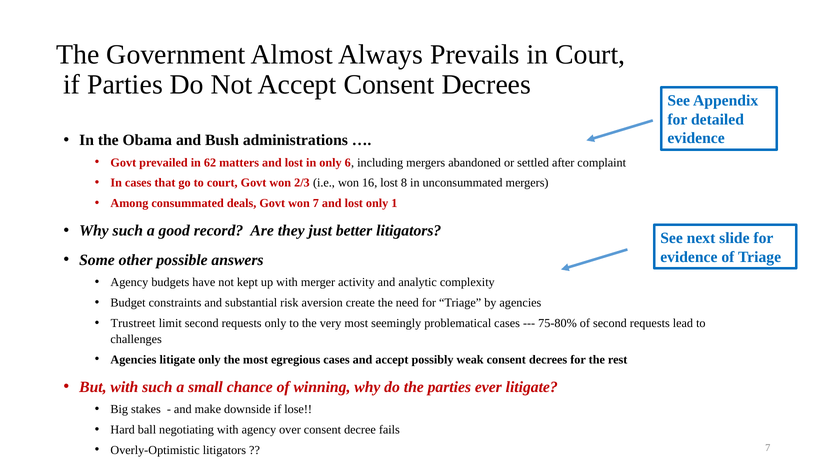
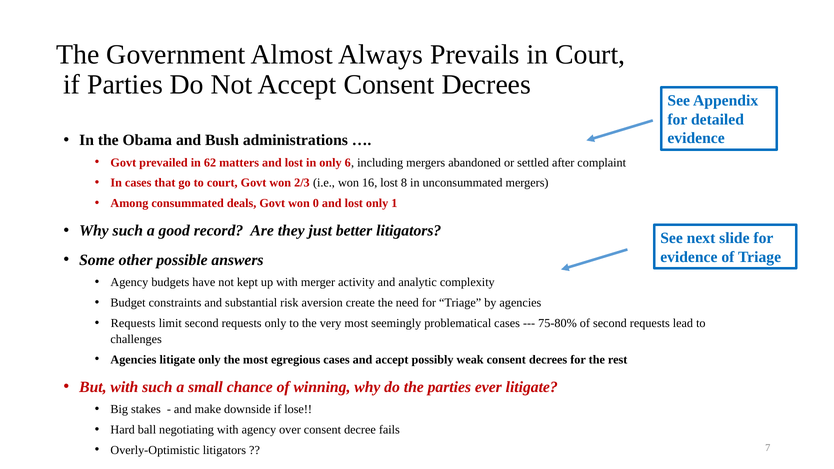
won 7: 7 -> 0 (316, 203)
Trustreet: Trustreet -> Requests (133, 323)
